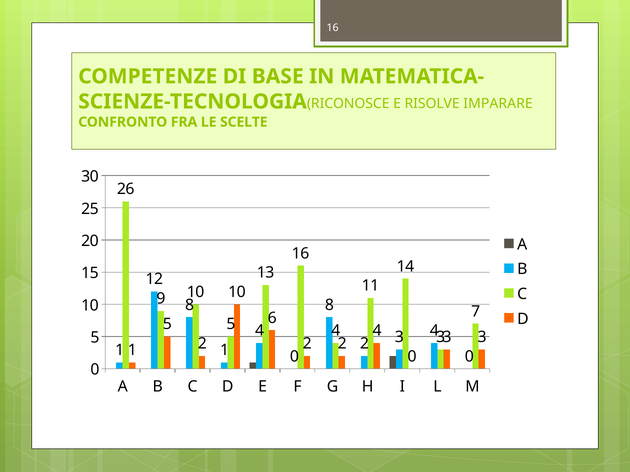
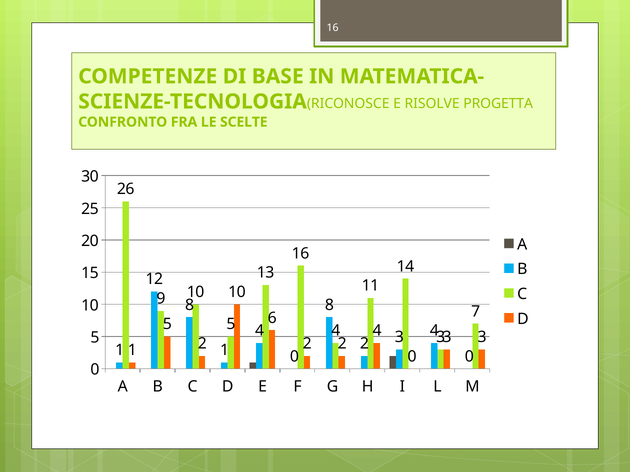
IMPARARE: IMPARARE -> PROGETTA (498, 104)
